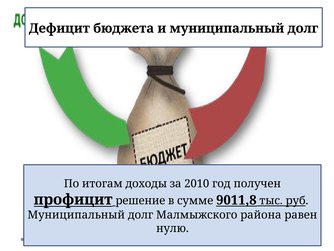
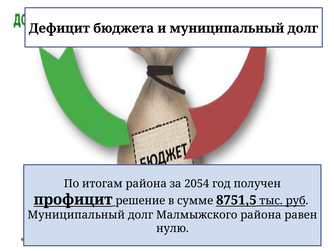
итогам доходы: доходы -> района (146, 183)
2010: 2010 -> 2054 (197, 183)
9011,8: 9011,8 -> 8751,5 (236, 200)
